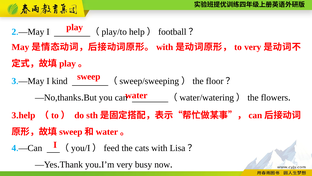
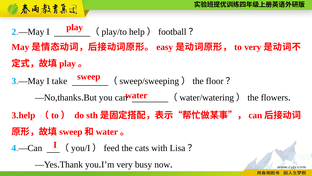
with: with -> easy (165, 47)
kind: kind -> take (60, 81)
